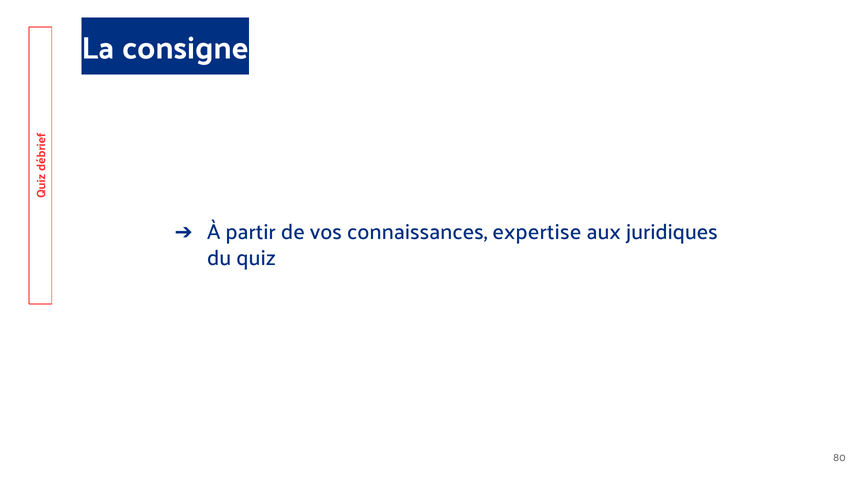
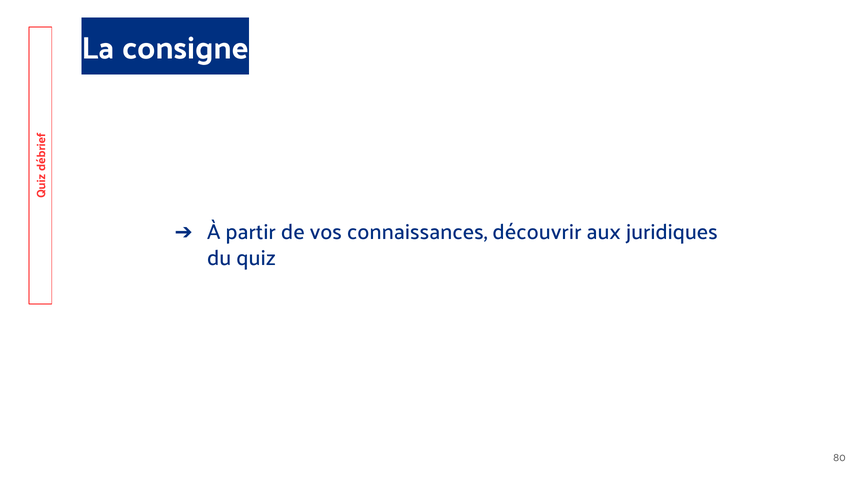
expertise: expertise -> découvrir (537, 232)
